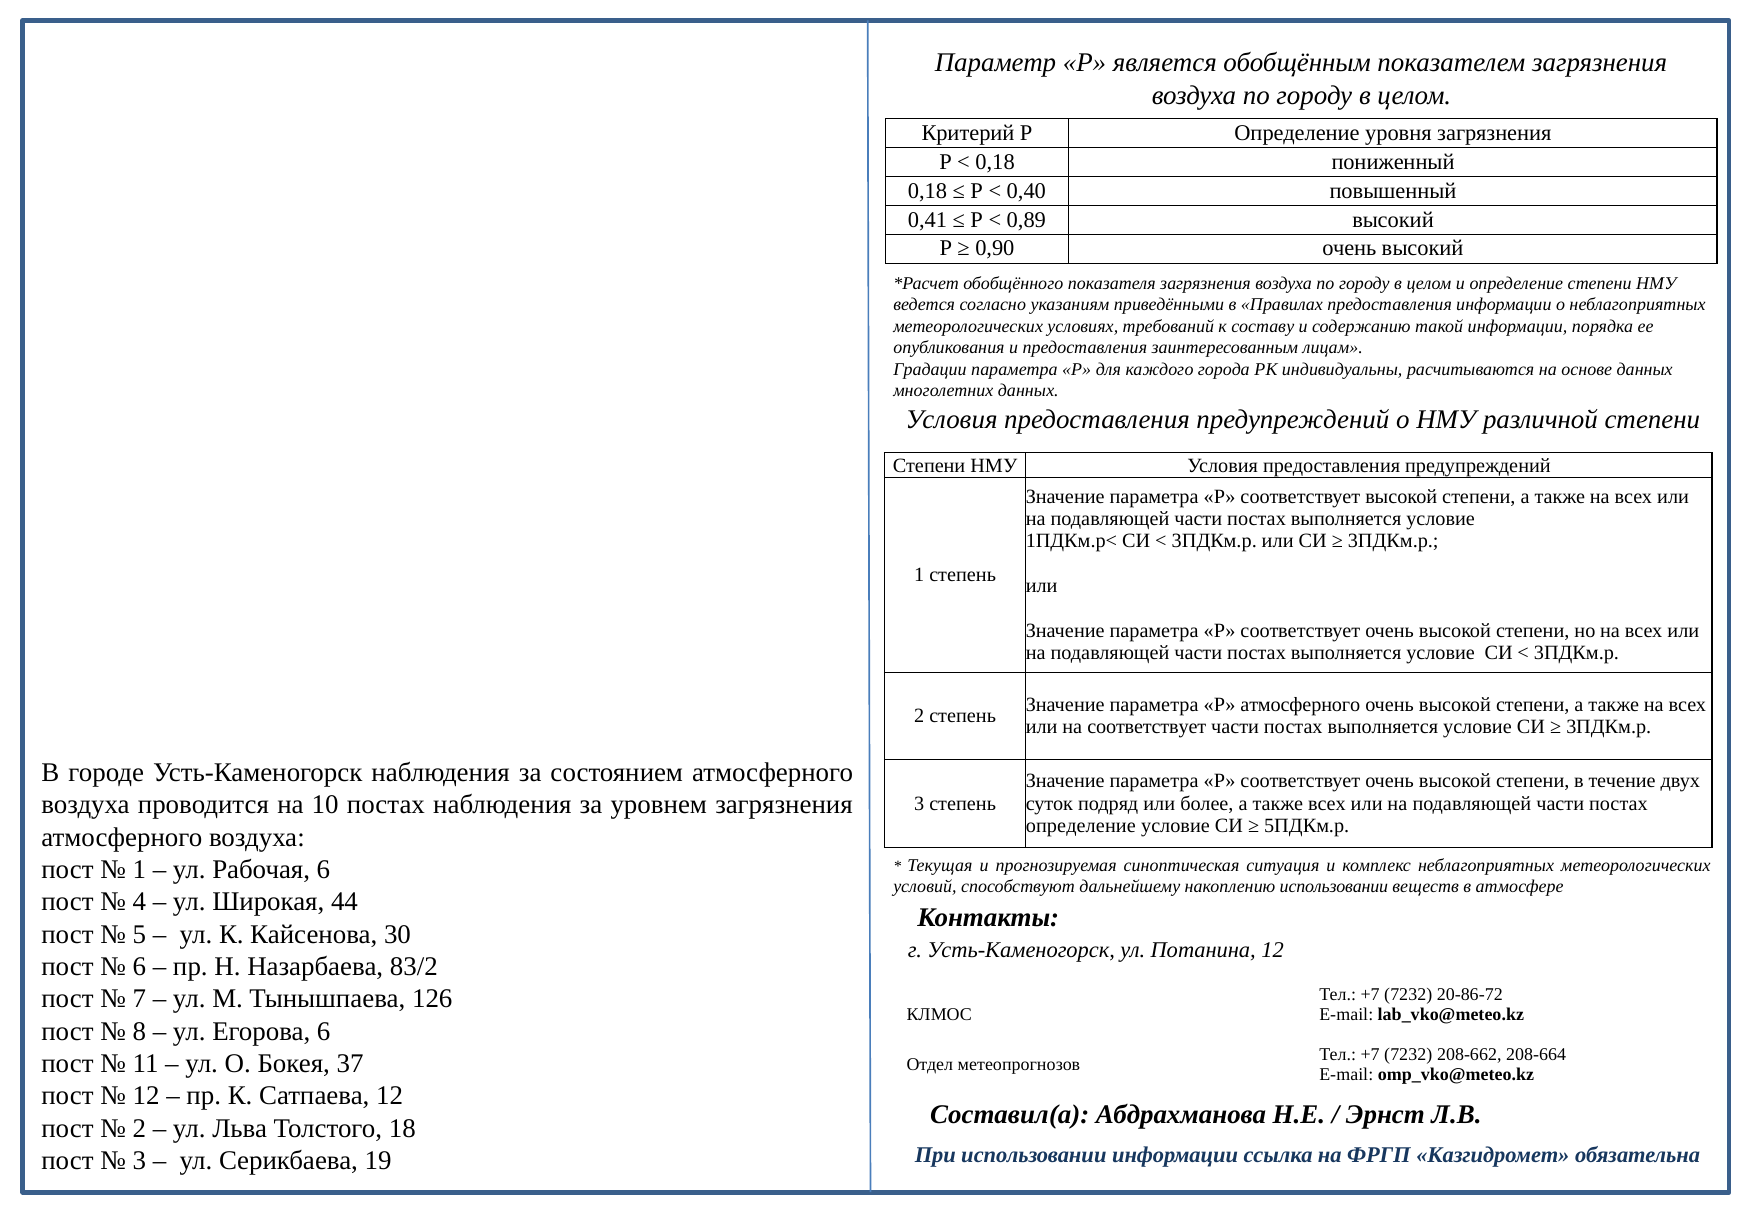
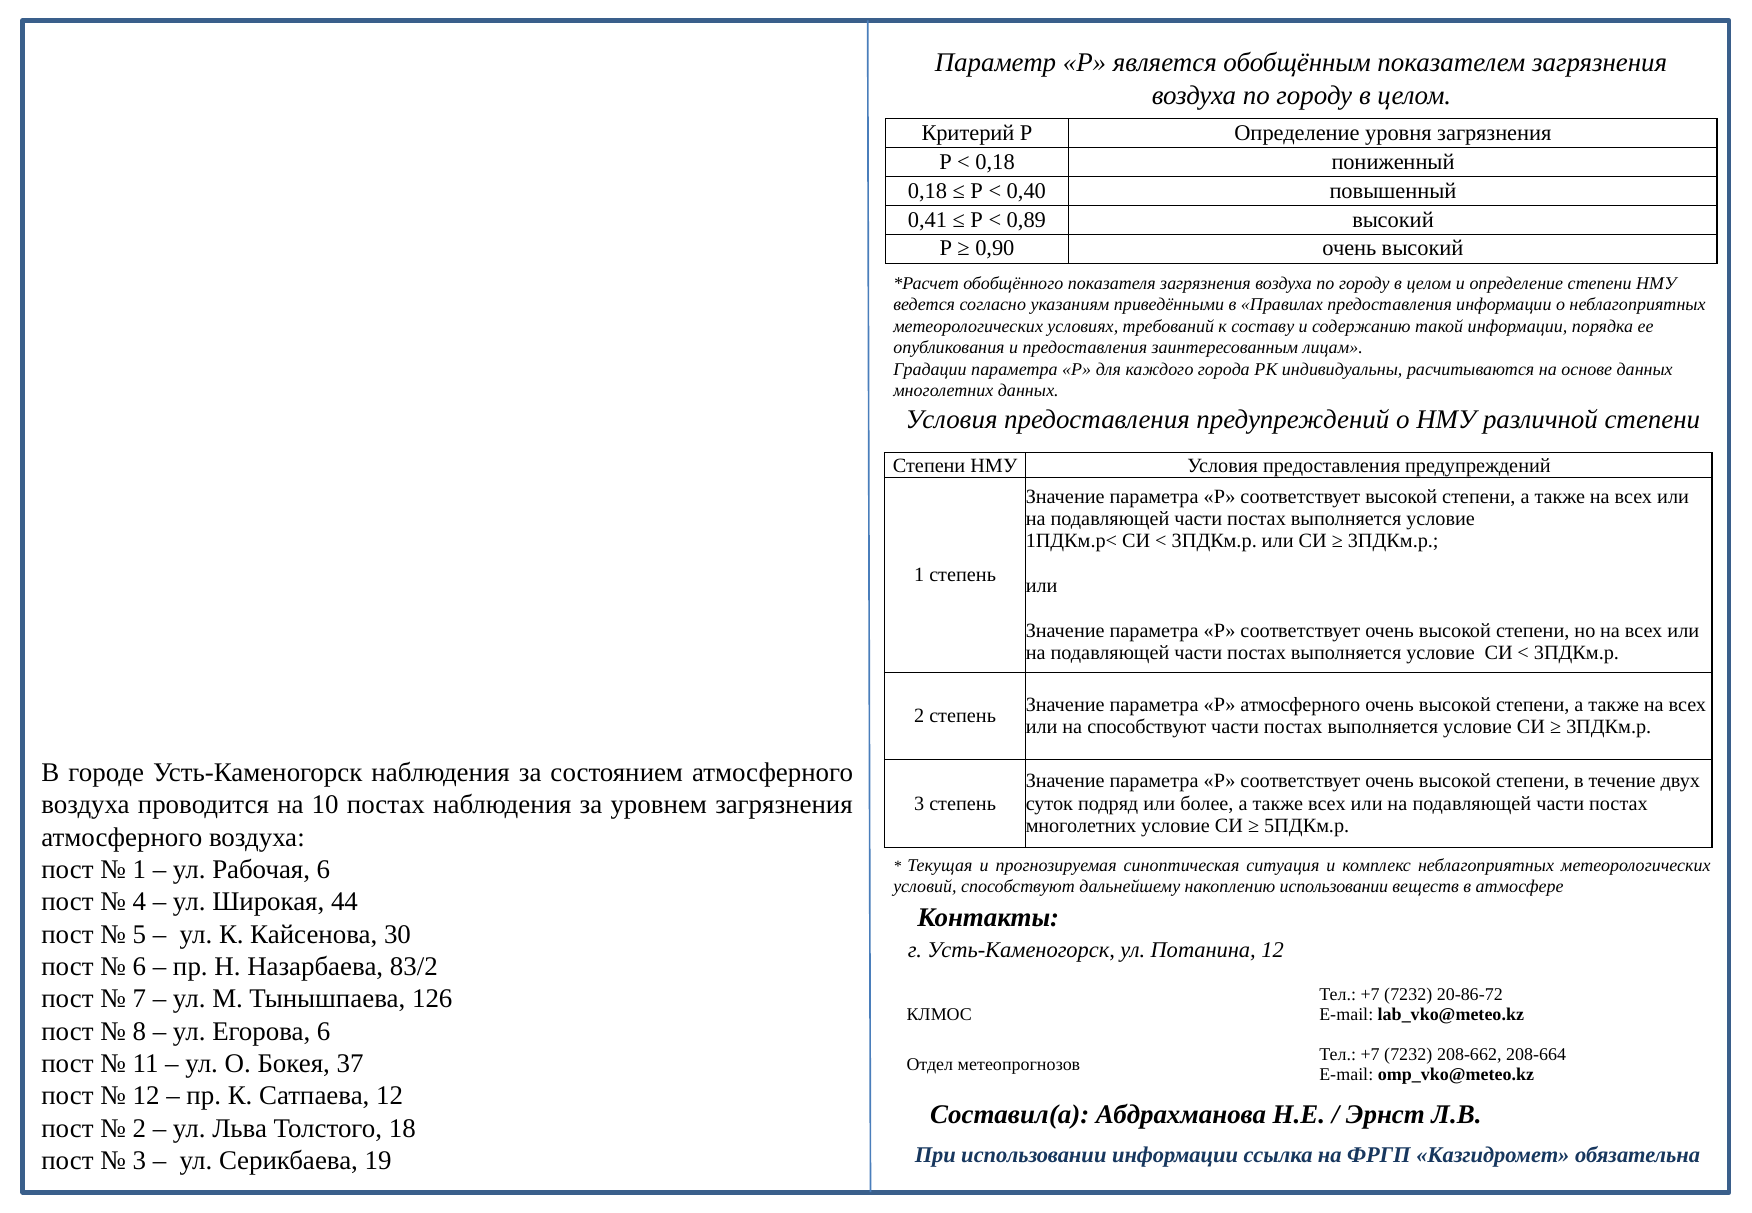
на соответствует: соответствует -> способствуют (1147, 727)
определение: определение -> многолетних (1081, 826)
